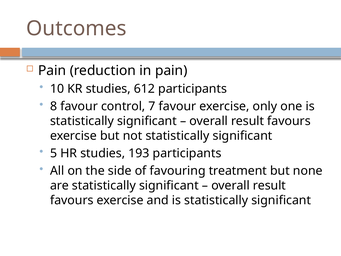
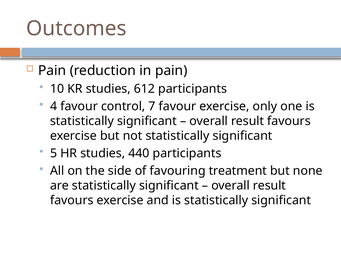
8: 8 -> 4 (54, 106)
193: 193 -> 440 (139, 153)
